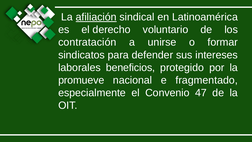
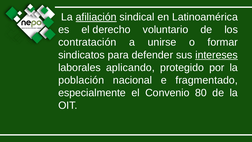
intereses underline: none -> present (217, 55)
beneficios: beneficios -> aplicando (130, 67)
promueve: promueve -> población (81, 80)
47: 47 -> 80 (201, 93)
